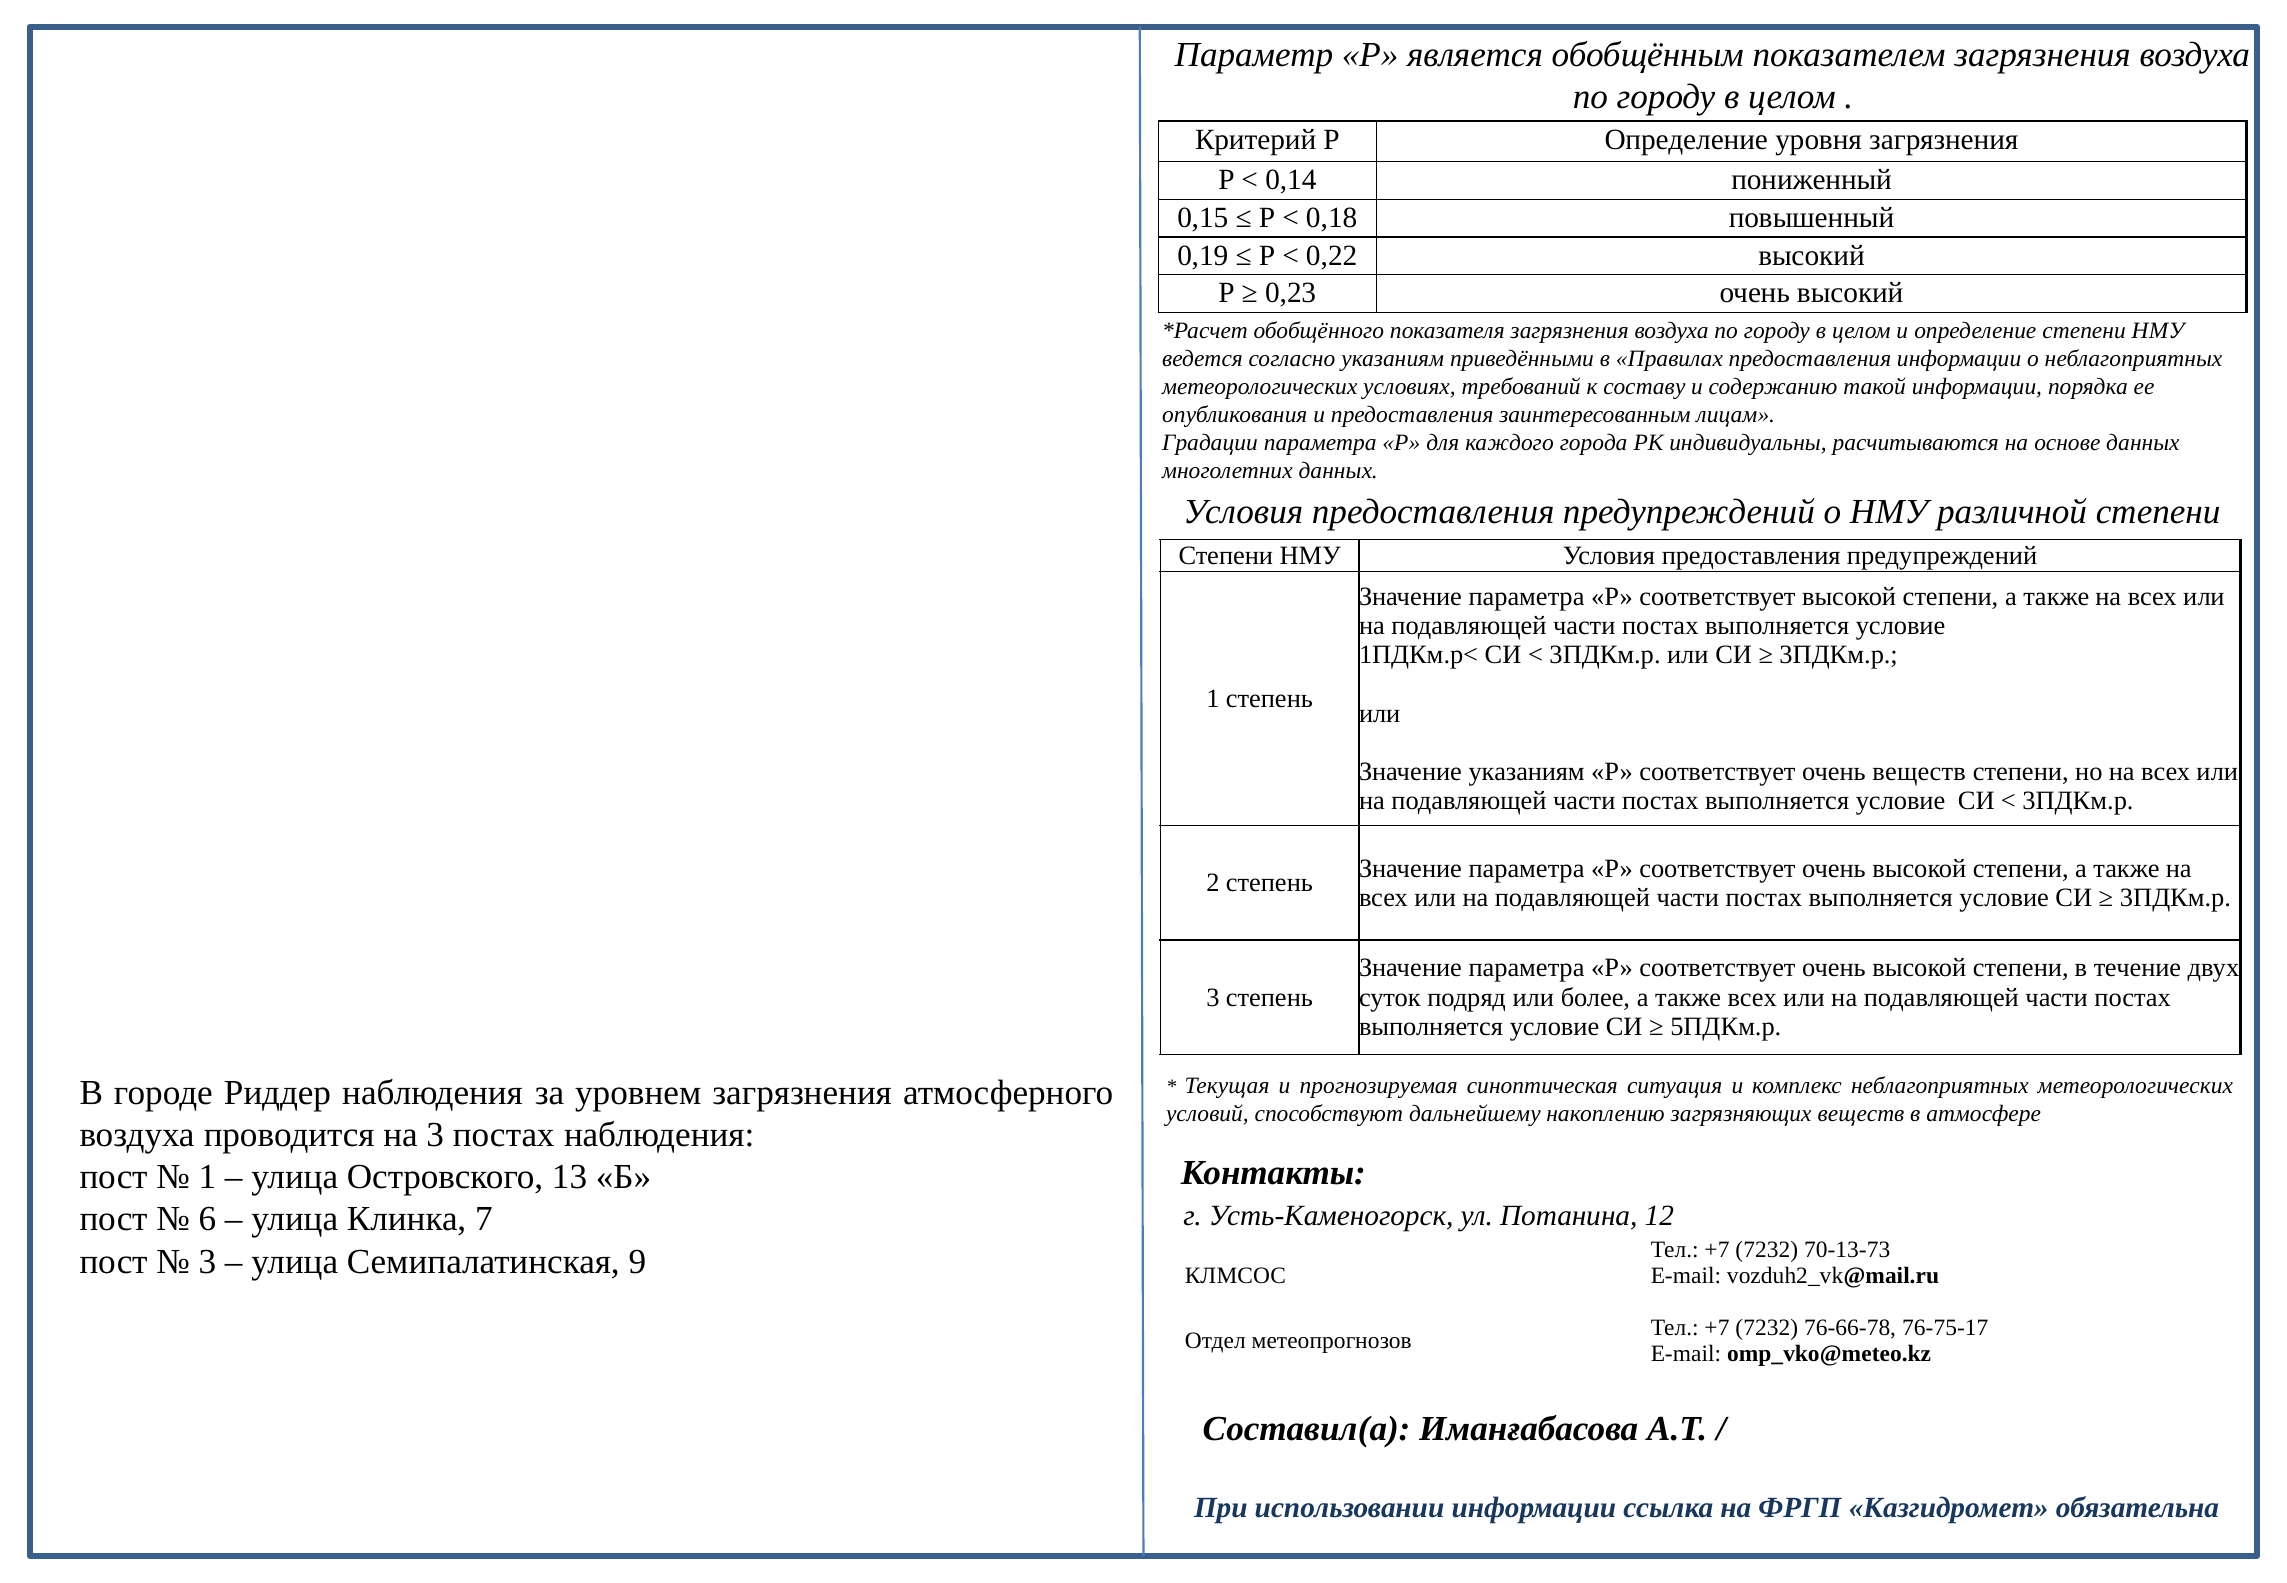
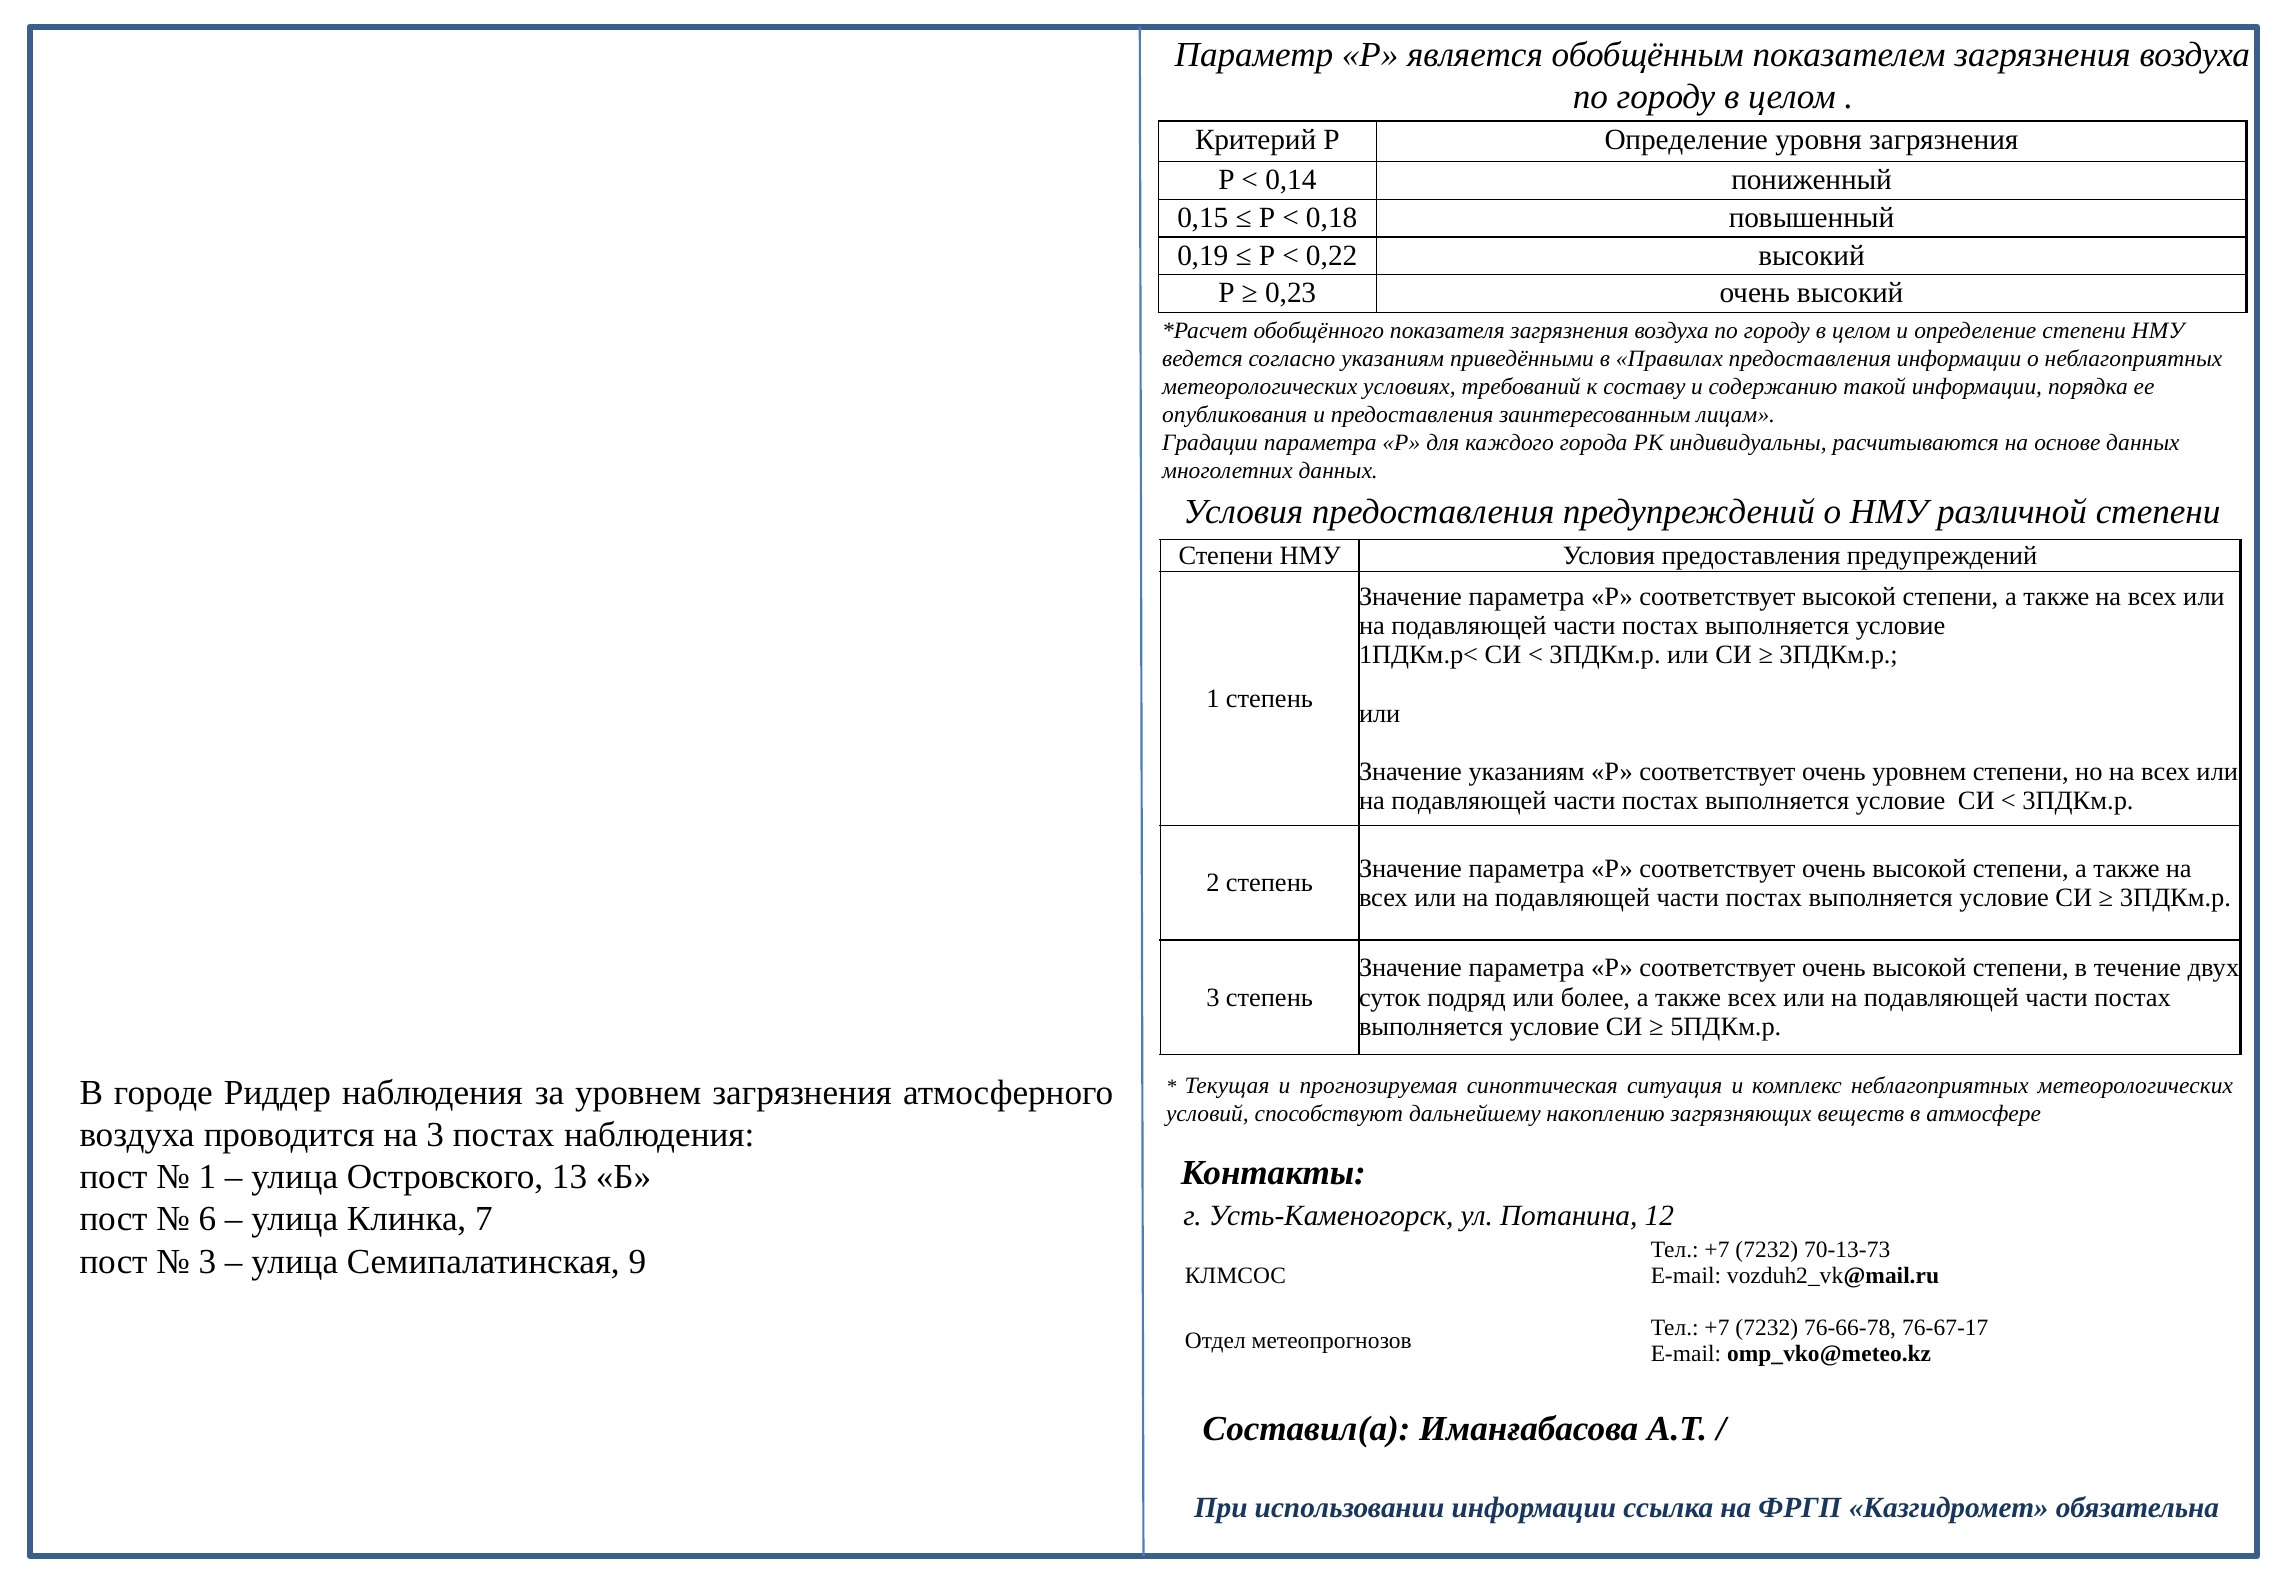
очень веществ: веществ -> уровнем (1919, 772)
76-75-17: 76-75-17 -> 76-67-17 (1945, 1328)
